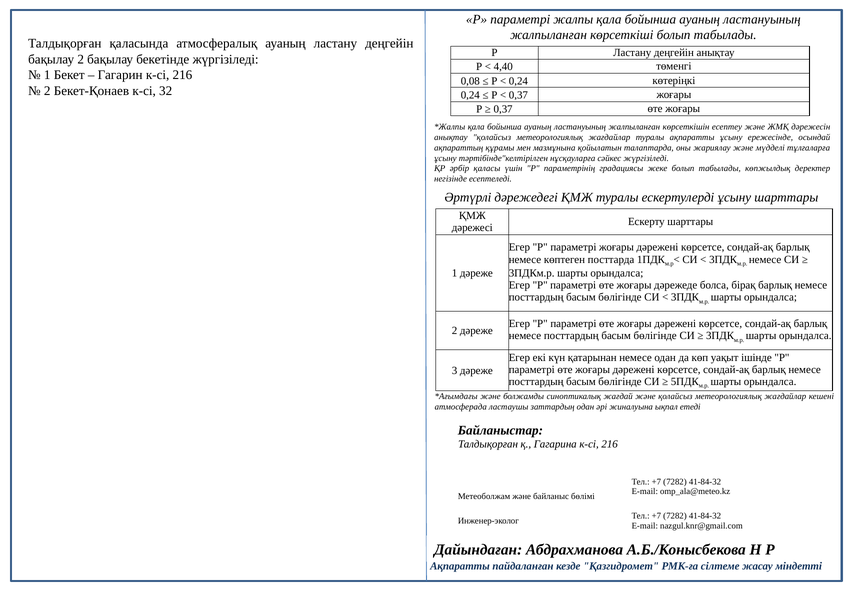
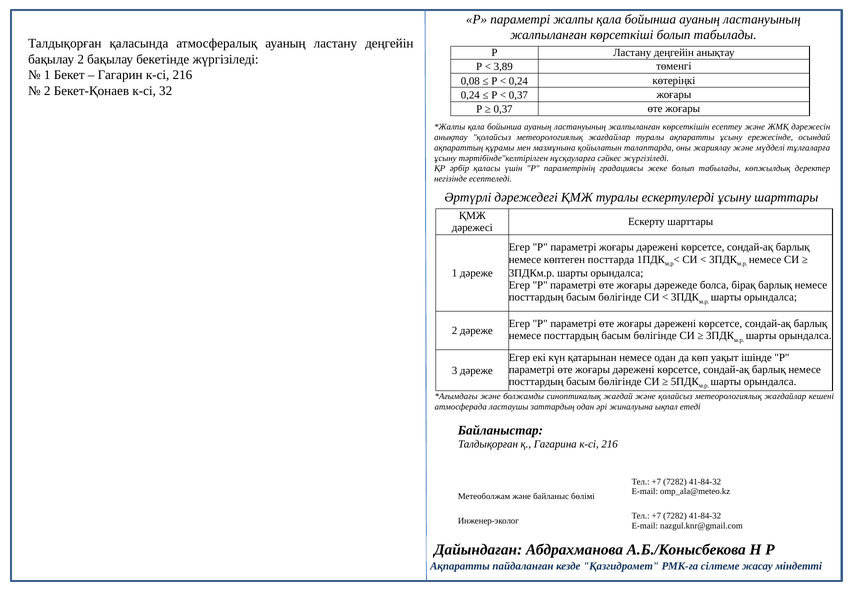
4,40: 4,40 -> 3,89 (503, 67)
